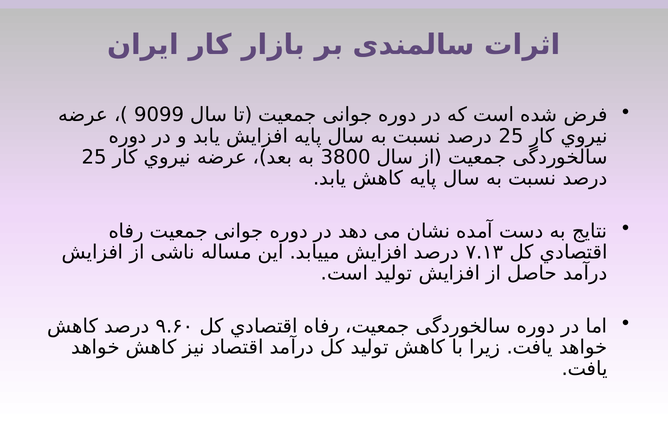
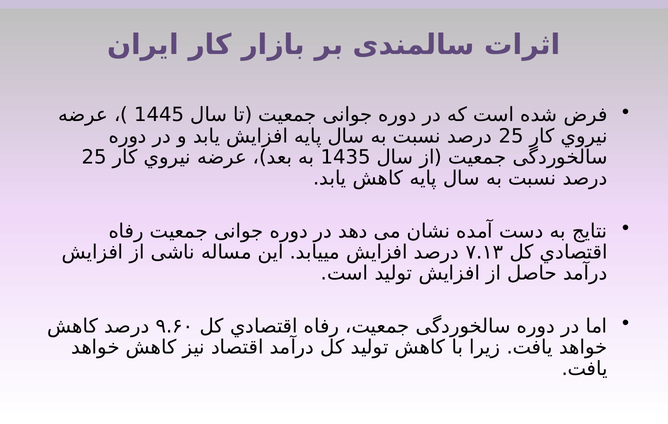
9099: 9099 -> 1445 (159, 115)
3800: 3800 -> 1435 (346, 157)
